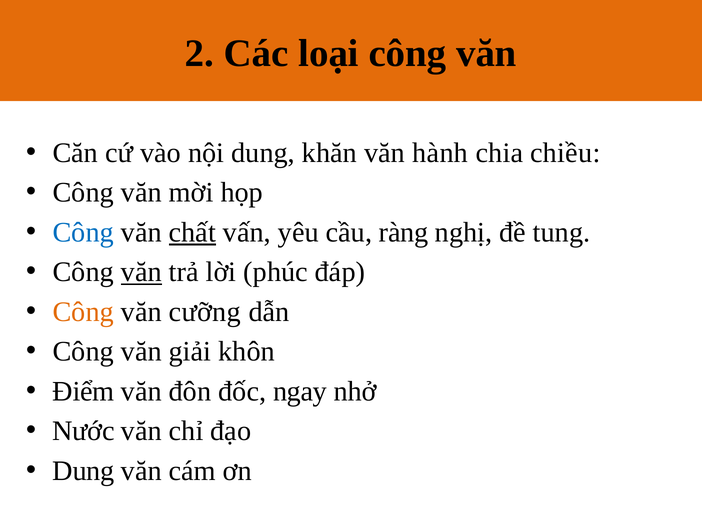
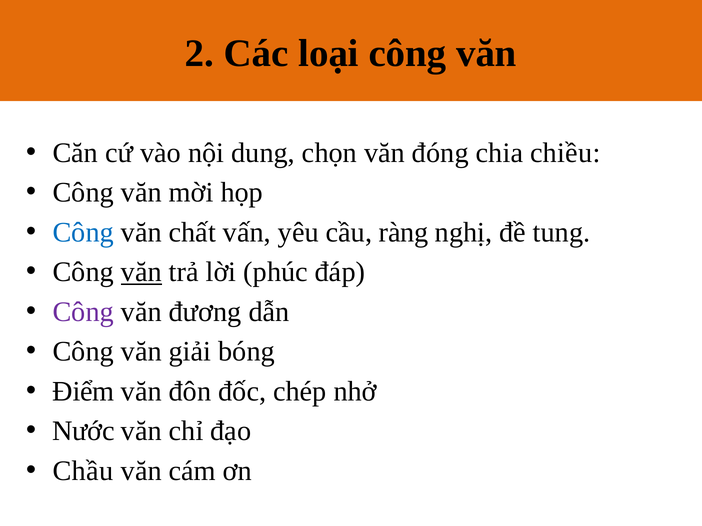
khăn: khăn -> chọn (329, 153)
hành: hành -> đóng (440, 153)
chất underline: present -> none (192, 233)
Công colour: orange -> purple (83, 312)
cưỡng: cưỡng -> đương (205, 312)
khôn: khôn -> bóng (247, 352)
ngay: ngay -> chép (300, 392)
Dung: Dung -> Chầu (83, 471)
